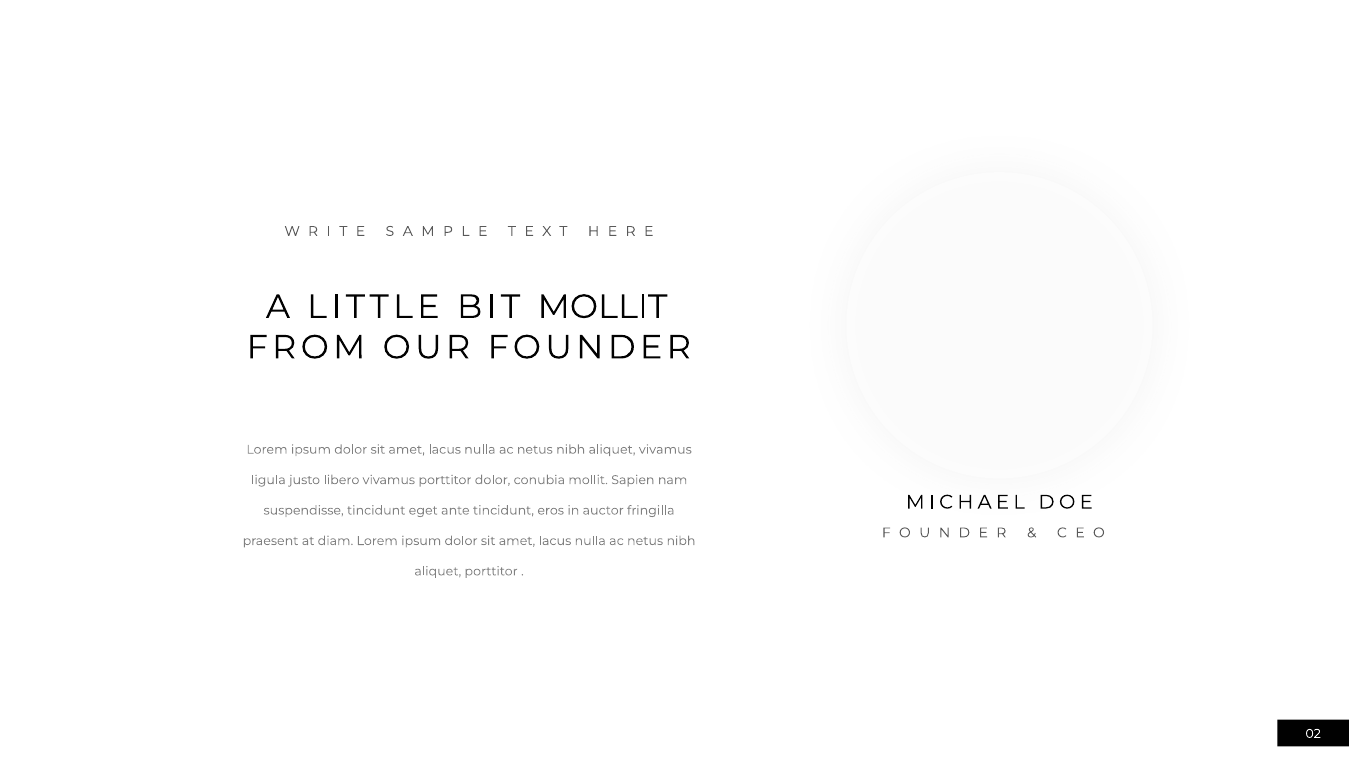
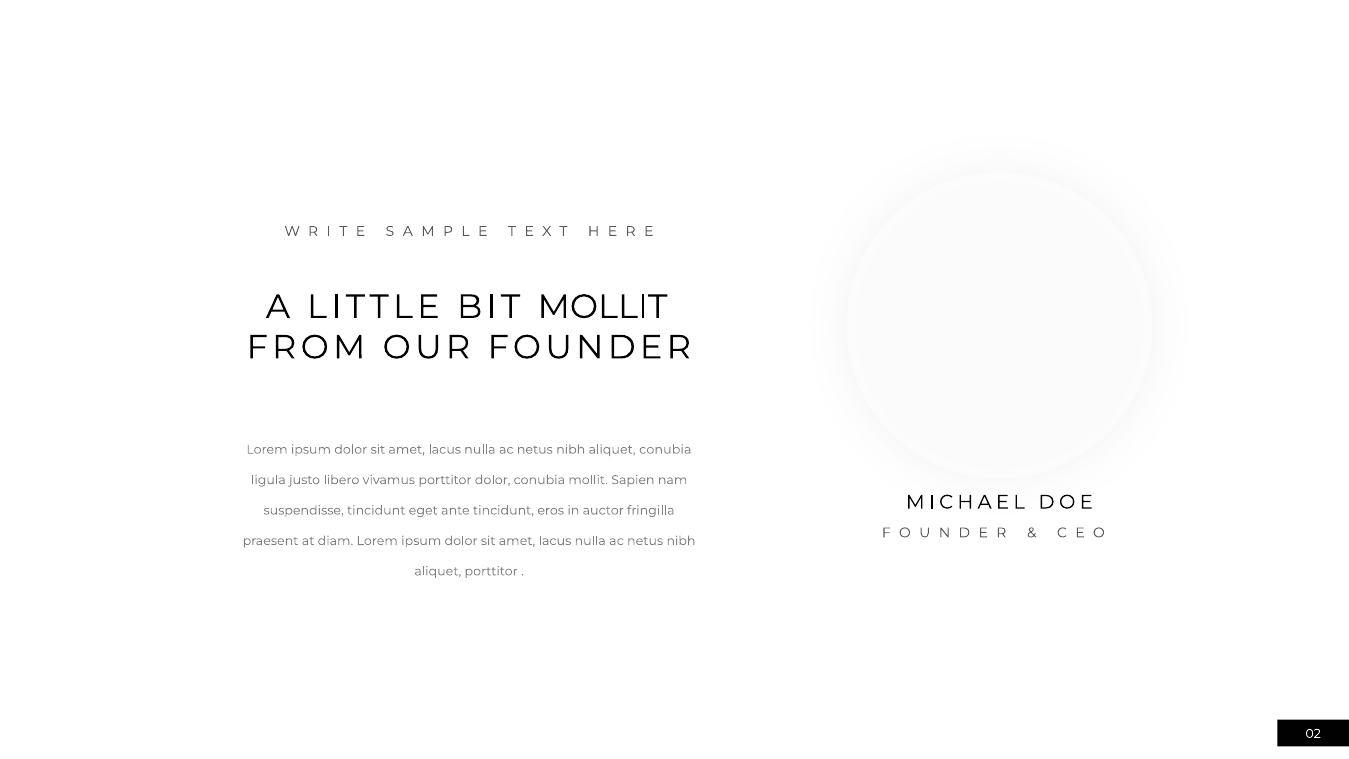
aliquet vivamus: vivamus -> conubia (665, 449)
